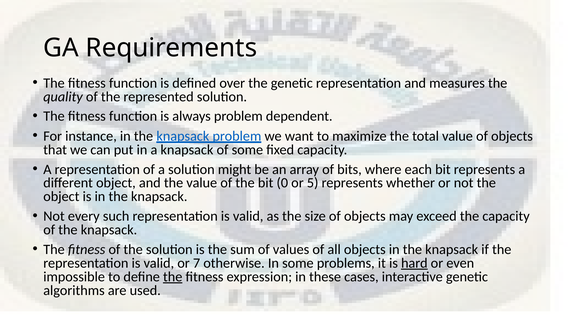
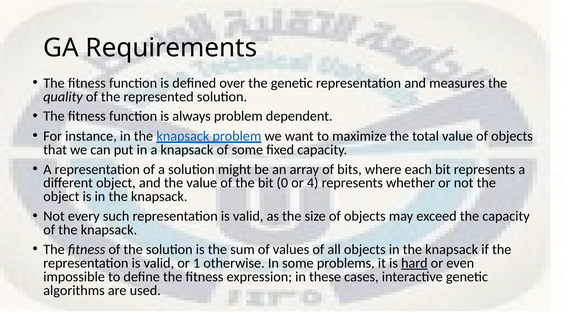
5: 5 -> 4 (313, 183)
7: 7 -> 1 (197, 263)
the underline: present -> none (173, 276)
